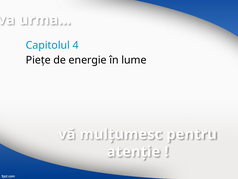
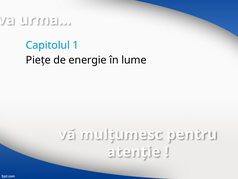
4: 4 -> 1 (76, 45)
